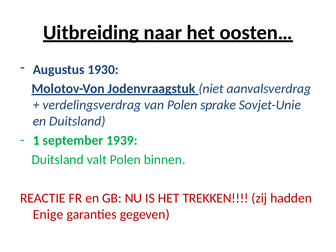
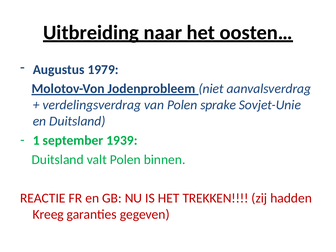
1930: 1930 -> 1979 (103, 70)
Jodenvraagstuk: Jodenvraagstuk -> Jodenprobleem (151, 89)
Enige: Enige -> Kreeg (48, 214)
